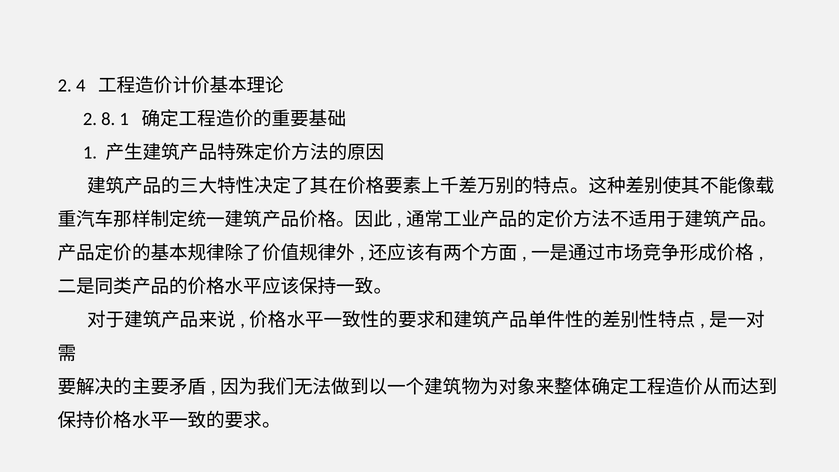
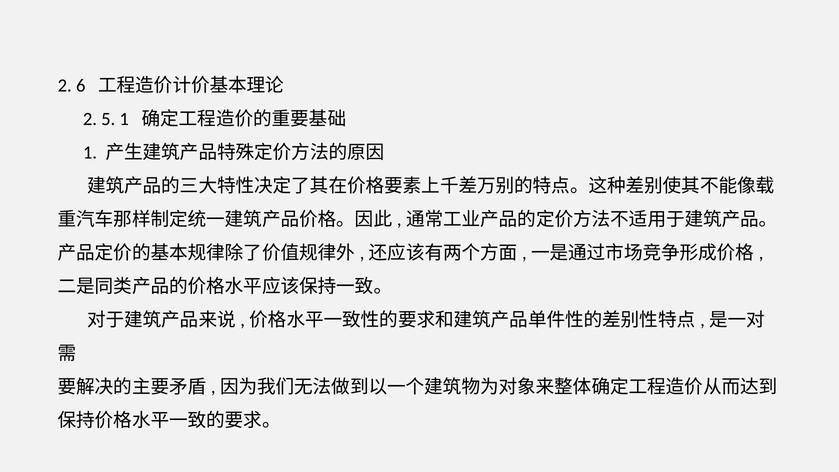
4: 4 -> 6 (81, 85)
8: 8 -> 5 (108, 119)
